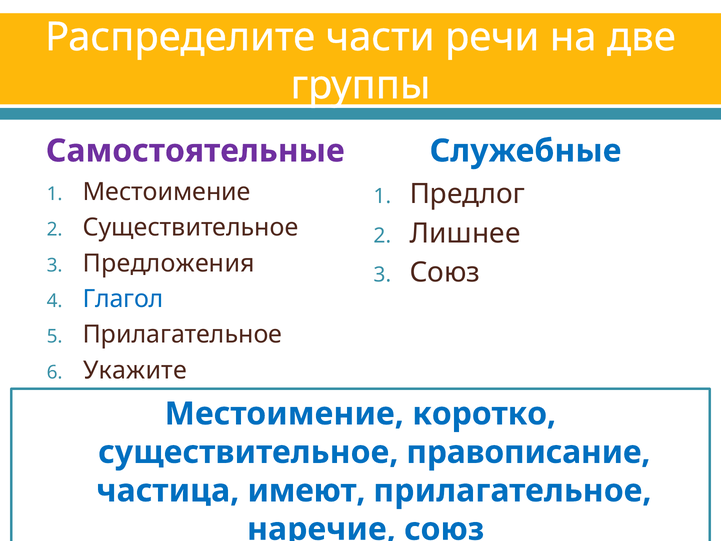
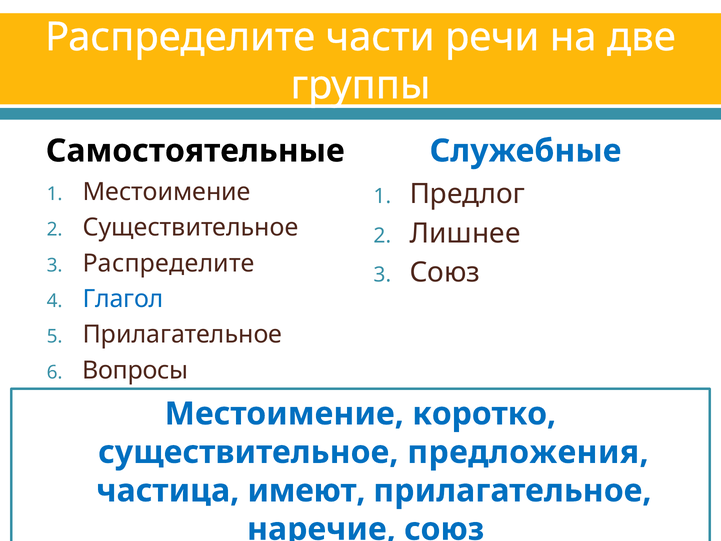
Самостоятельные colour: purple -> black (195, 151)
Предложения: Предложения -> Распределите (169, 263)
Укажите: Укажите -> Вопросы (135, 370)
правописание: правописание -> предложения (528, 452)
